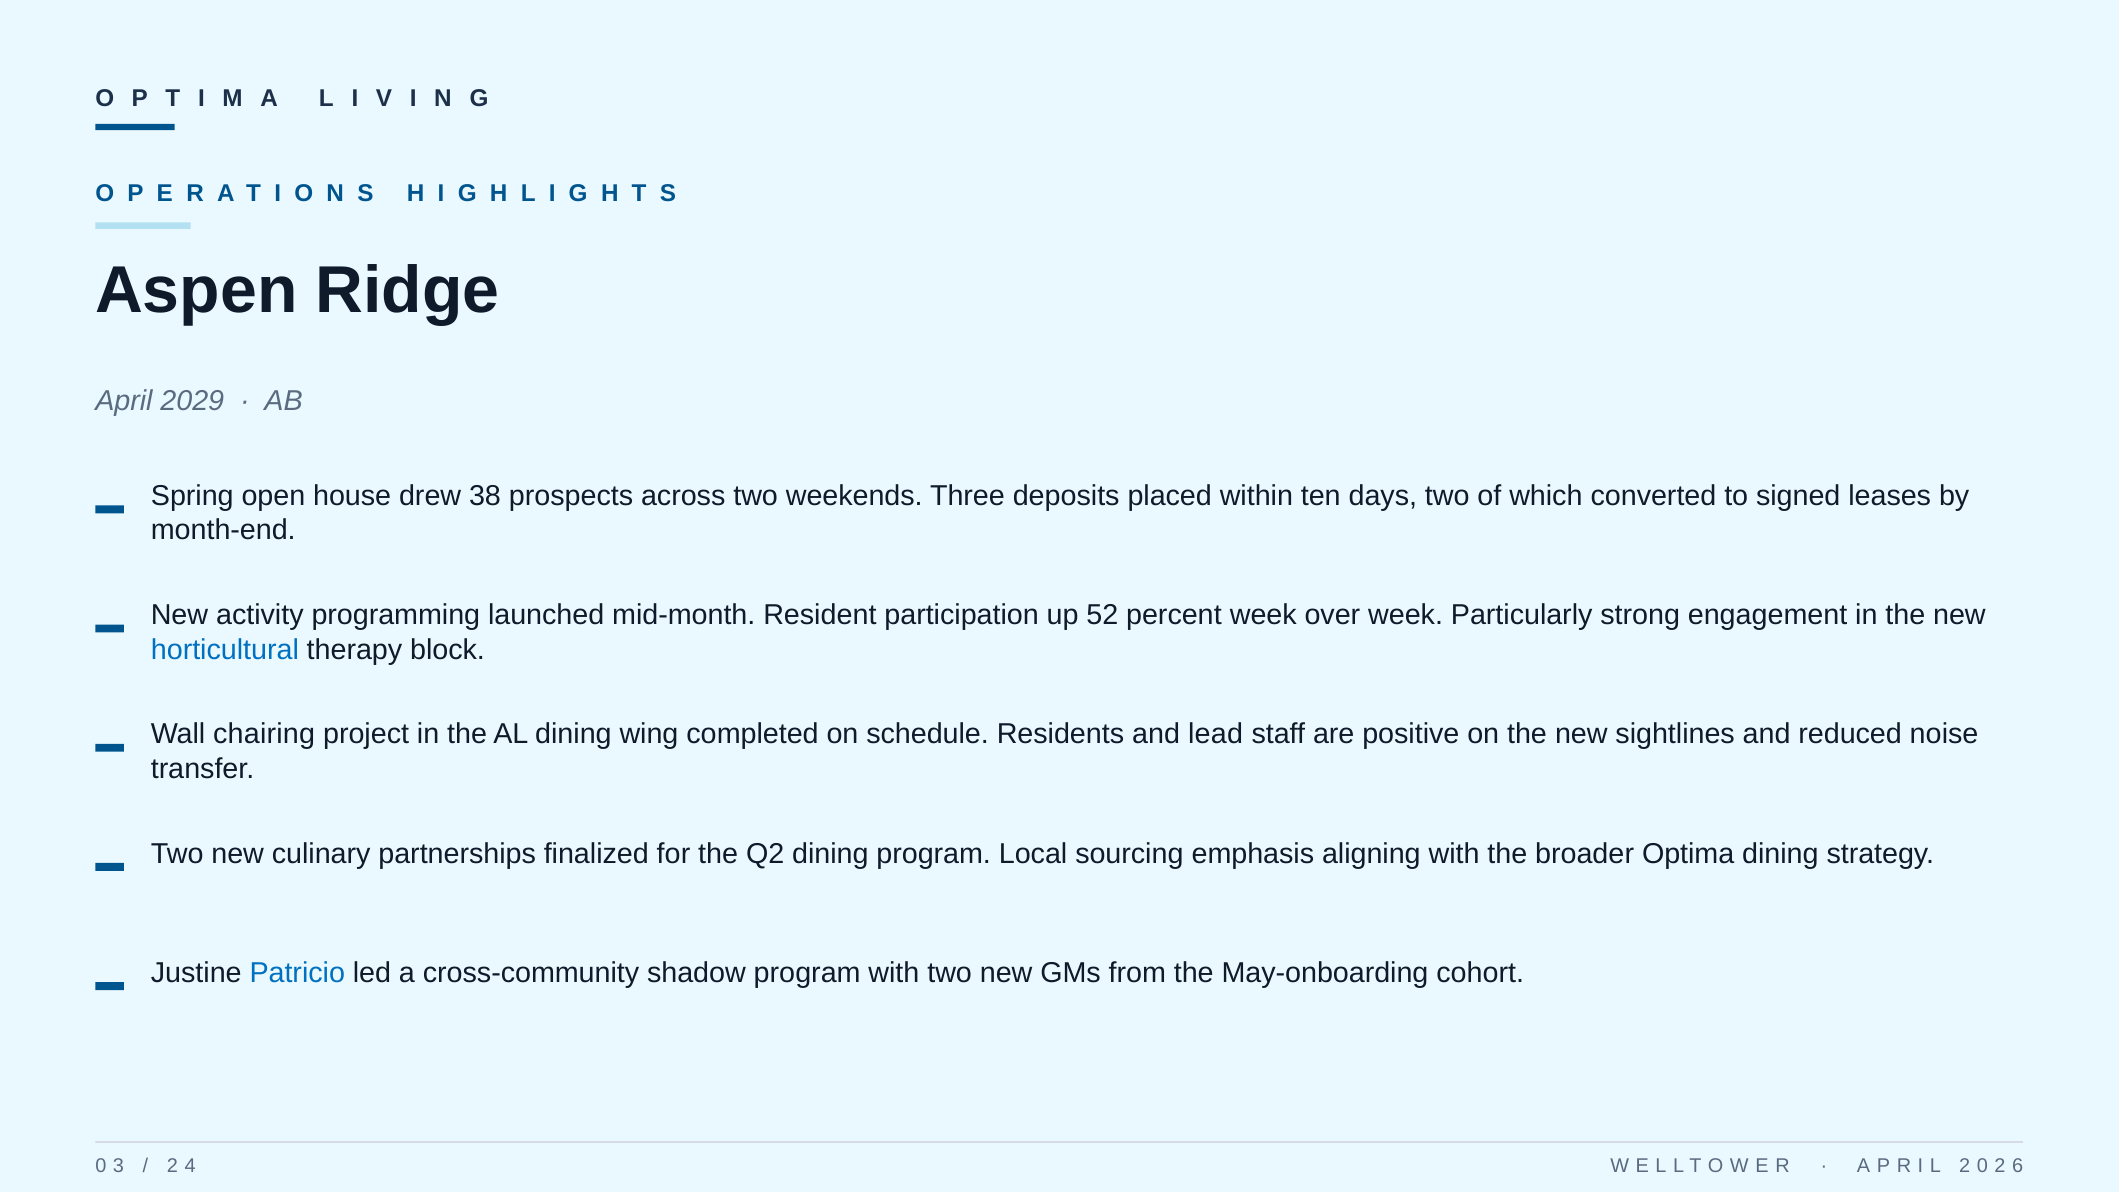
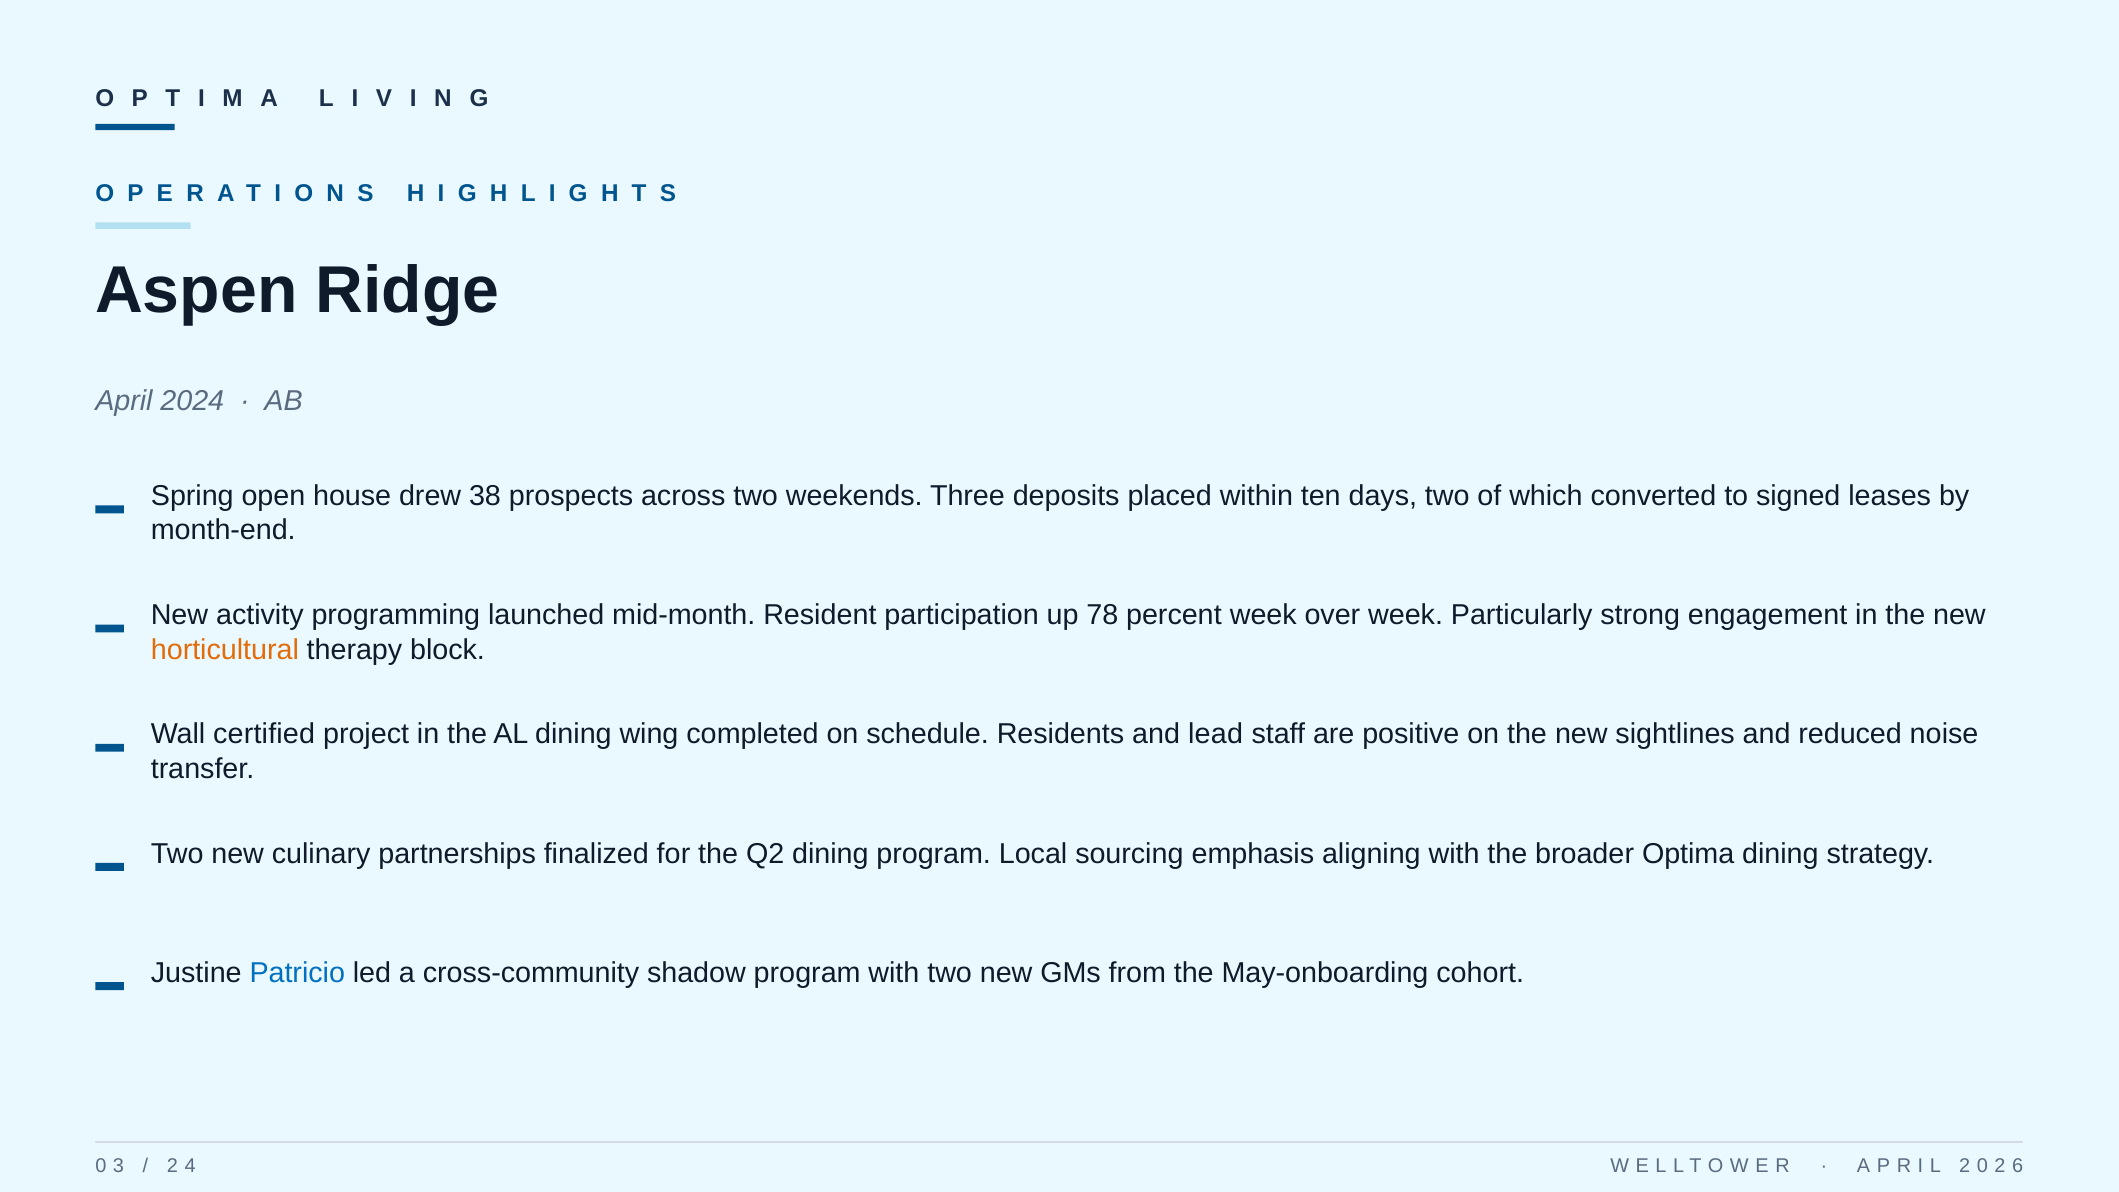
2029: 2029 -> 2024 (192, 401)
52: 52 -> 78 (1102, 615)
horticultural colour: blue -> orange (225, 650)
chairing: chairing -> certified (264, 734)
